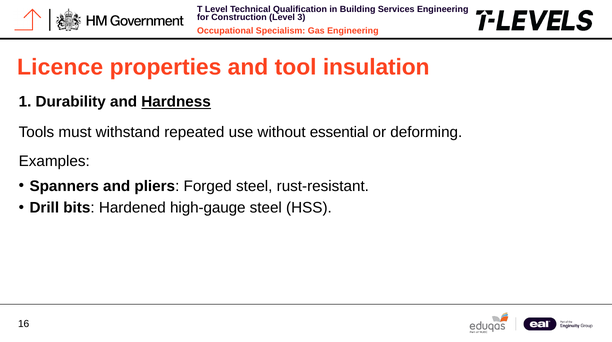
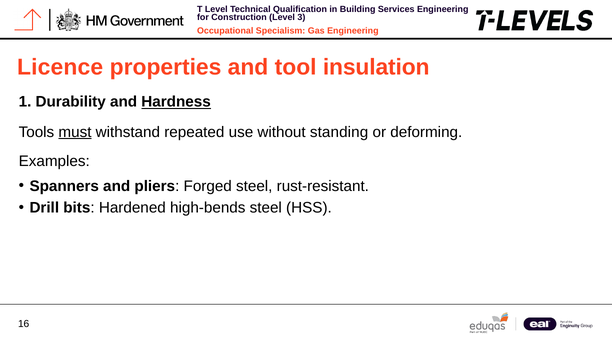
must underline: none -> present (75, 132)
essential: essential -> standing (339, 132)
high-gauge: high-gauge -> high-bends (208, 208)
